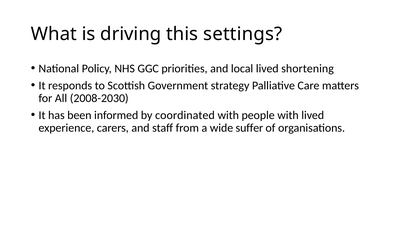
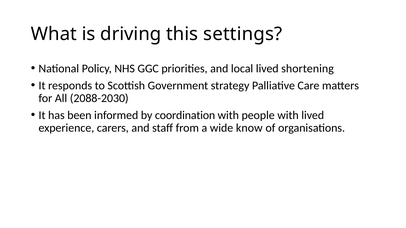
2008-2030: 2008-2030 -> 2088-2030 (99, 98)
coordinated: coordinated -> coordination (185, 115)
suffer: suffer -> know (249, 128)
